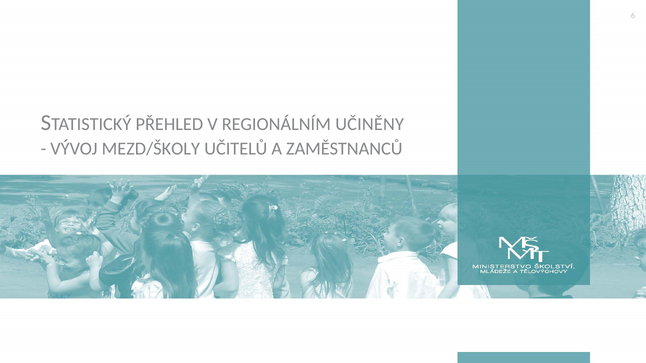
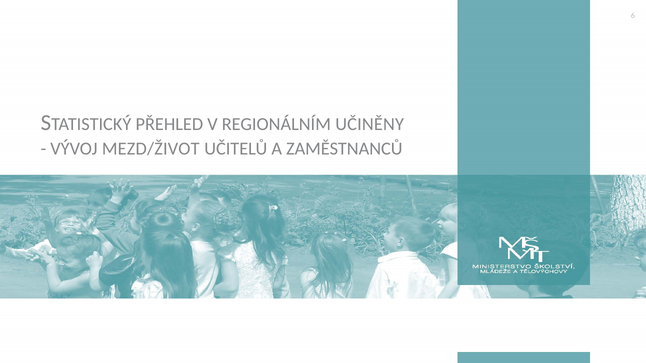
MEZD/ŠKOLY: MEZD/ŠKOLY -> MEZD/ŽIVOT (151, 149)
